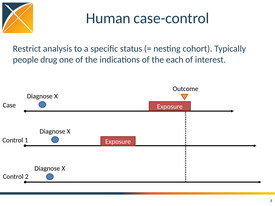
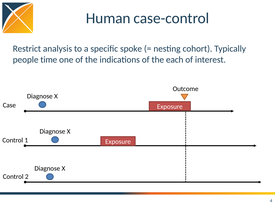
status: status -> spoke (131, 49)
drug: drug -> time (49, 60)
